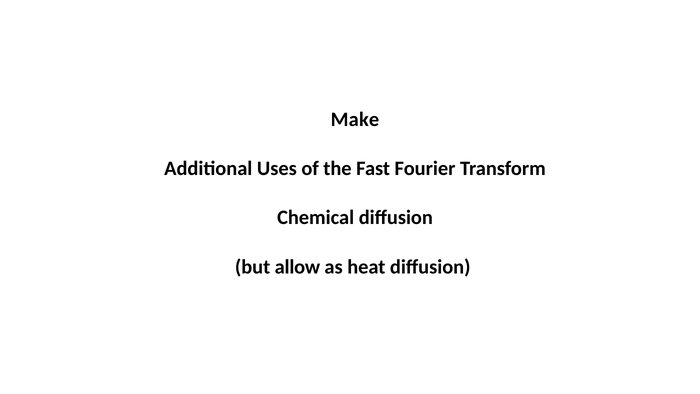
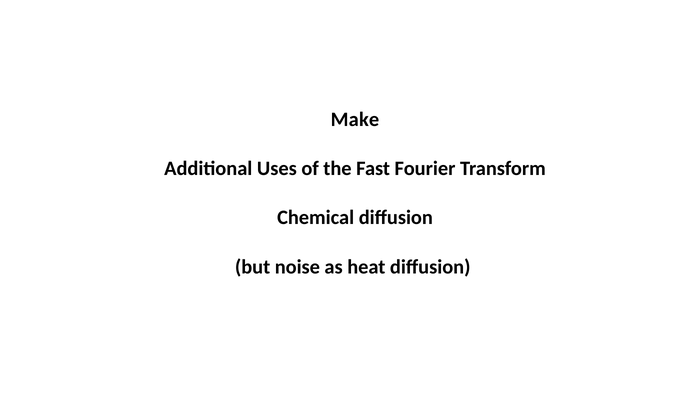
allow: allow -> noise (297, 267)
